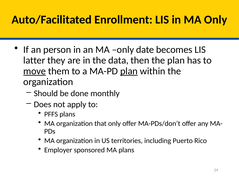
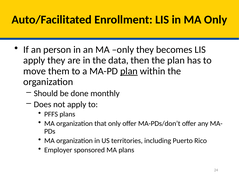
only date: date -> they (145, 50)
latter: latter -> apply (34, 60)
move underline: present -> none (35, 71)
